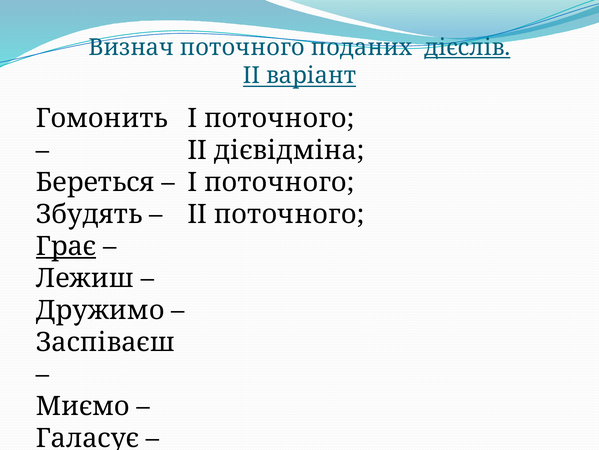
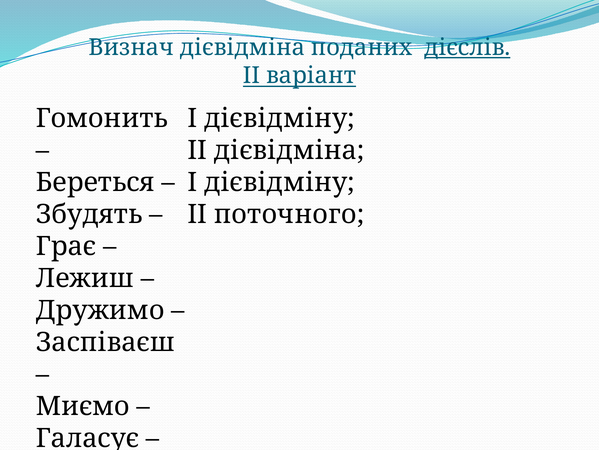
Визнач поточного: поточного -> дієвідміна (243, 47)
поточного: поточного -> дієвідміну (279, 118)
поточного: поточного -> дієвідміну (279, 182)
Грає underline: present -> none (66, 246)
